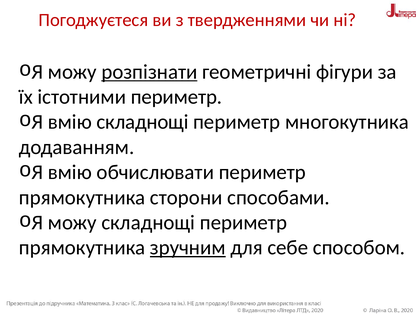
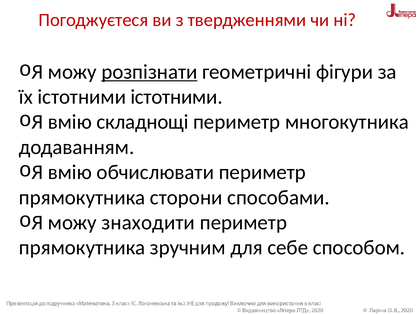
істотними периметр: периметр -> істотними (176, 97)
можу складнощі: складнощі -> знаходити (148, 223)
зручним underline: present -> none (188, 248)
